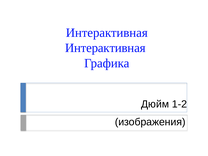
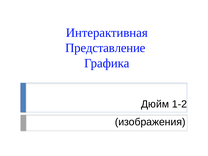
Интерактивная: Интерактивная -> Представление (105, 48)
